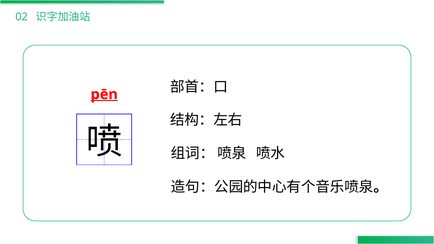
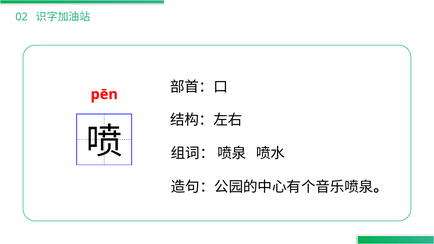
pēn underline: present -> none (104, 94)
